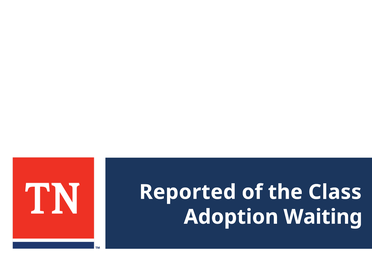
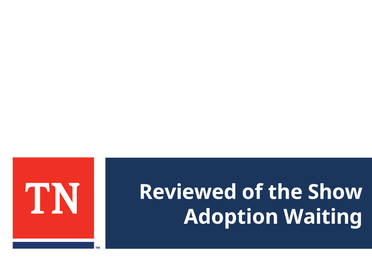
Reported: Reported -> Reviewed (188, 192)
Class: Class -> Show (335, 192)
